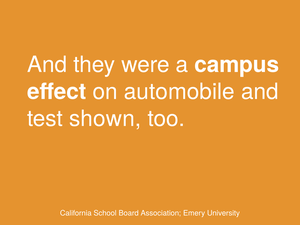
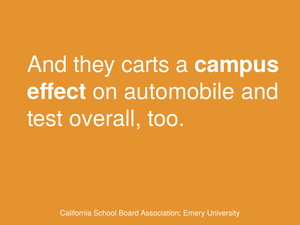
were: were -> carts (145, 65)
shown: shown -> overall (105, 119)
